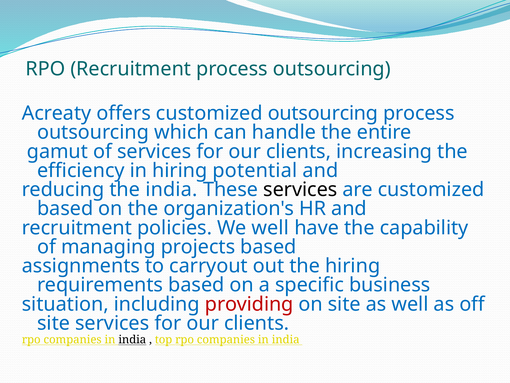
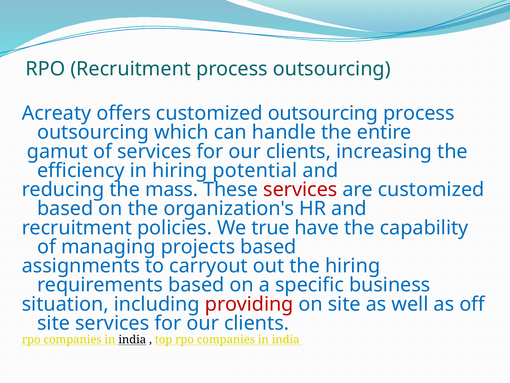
the india: india -> mass (172, 189)
services colour: black -> red (300, 189)
We well: well -> true (270, 228)
